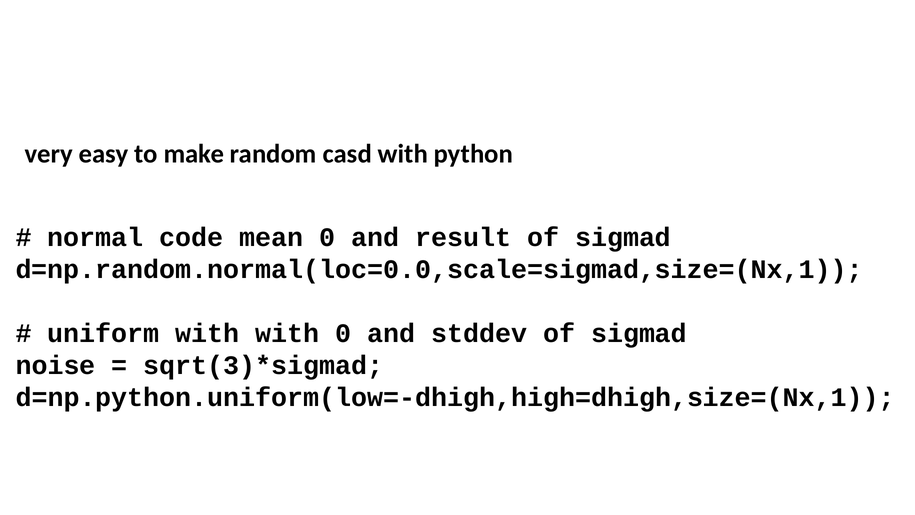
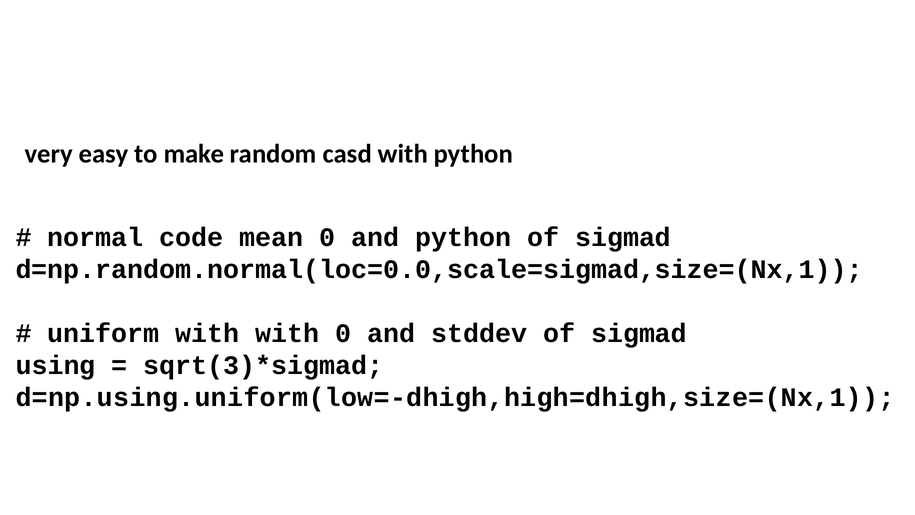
and result: result -> python (463, 237)
noise: noise -> using (56, 365)
d=np.python.uniform(low=-dhigh,high=dhigh,size=(Nx,1: d=np.python.uniform(low=-dhigh,high=dhigh,size=(Nx,1 -> d=np.using.uniform(low=-dhigh,high=dhigh,size=(Nx,1 (455, 397)
